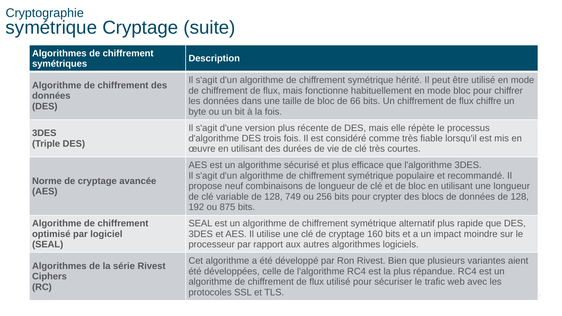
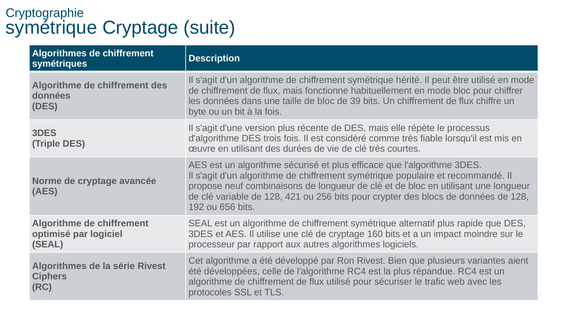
66: 66 -> 39 (355, 101)
749: 749 -> 421 (293, 197)
875: 875 -> 656 (227, 207)
